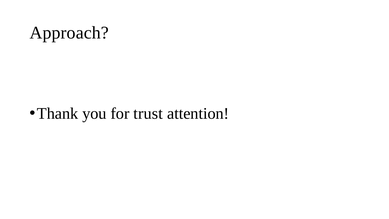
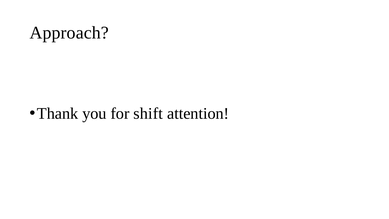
trust: trust -> shift (148, 113)
